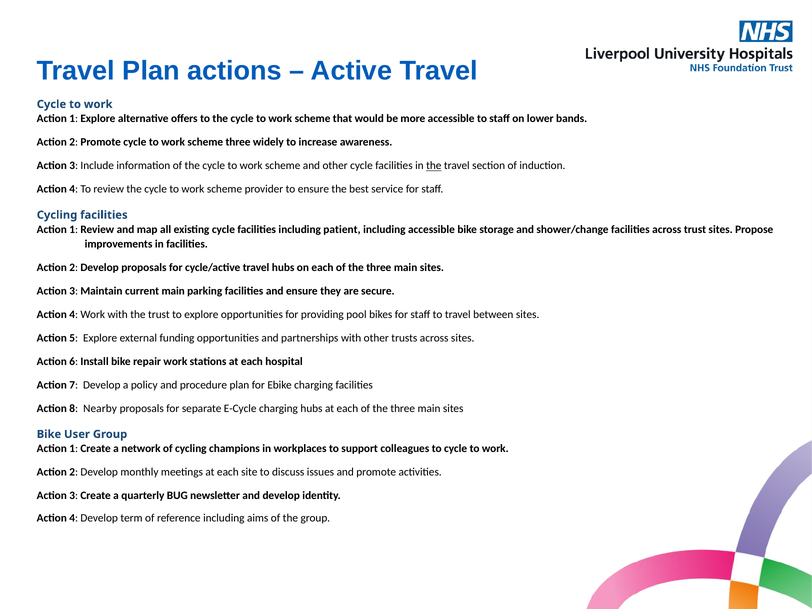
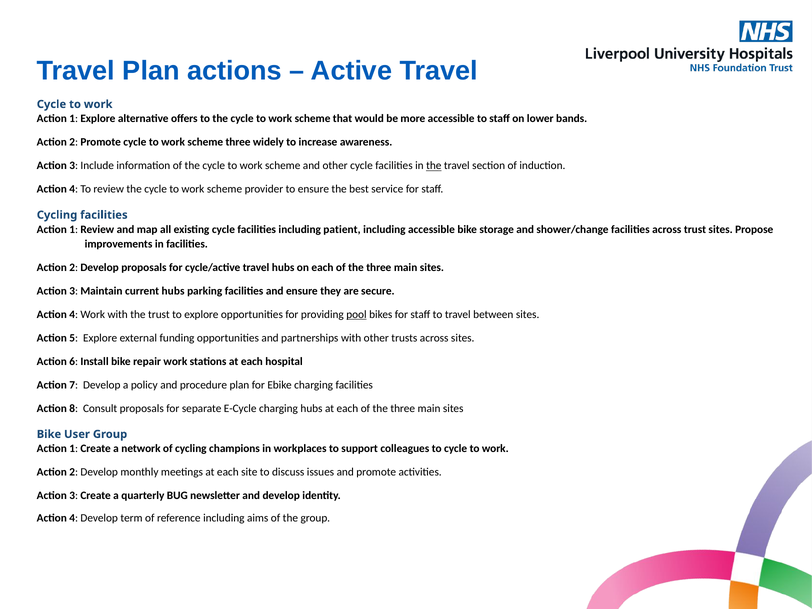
current main: main -> hubs (173, 291)
pool underline: none -> present (356, 314)
Nearby: Nearby -> Consult (100, 408)
